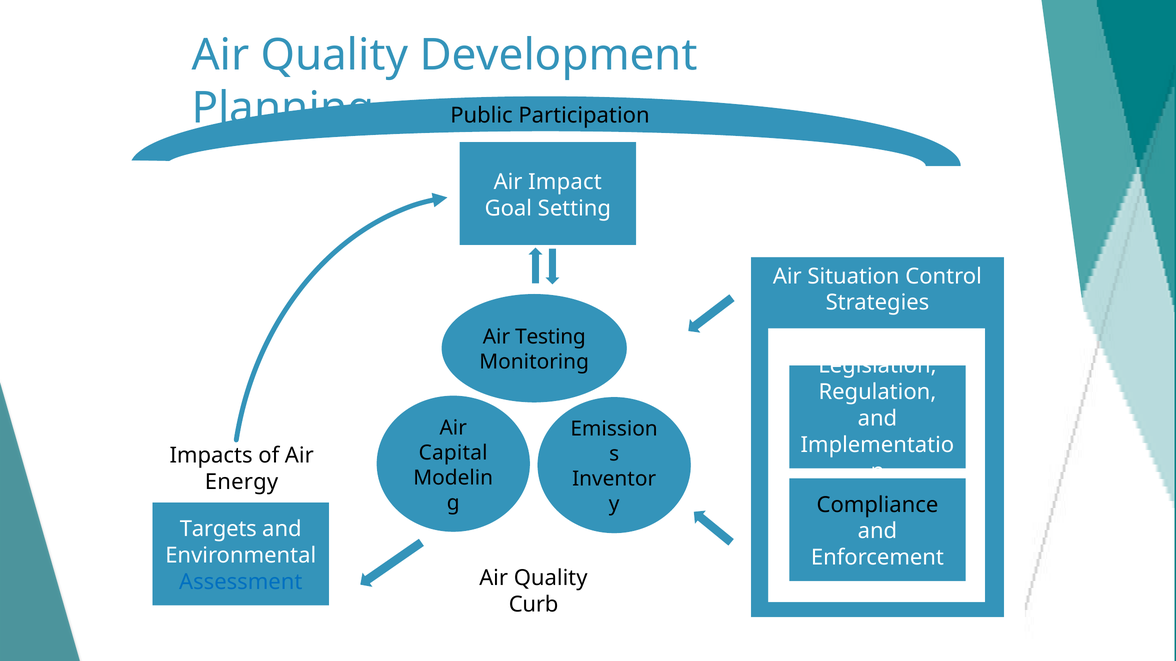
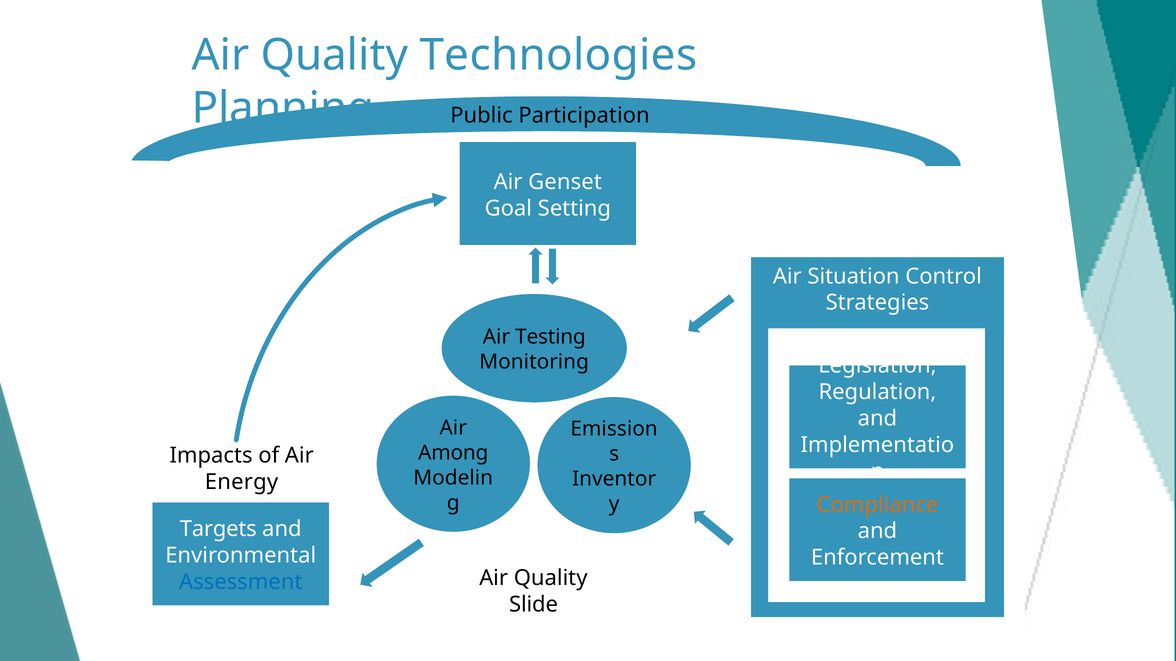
Development: Development -> Technologies (558, 55)
Impact: Impact -> Genset (565, 182)
Capital: Capital -> Among (453, 453)
Compliance colour: black -> orange (877, 505)
Curb: Curb -> Slide (534, 605)
